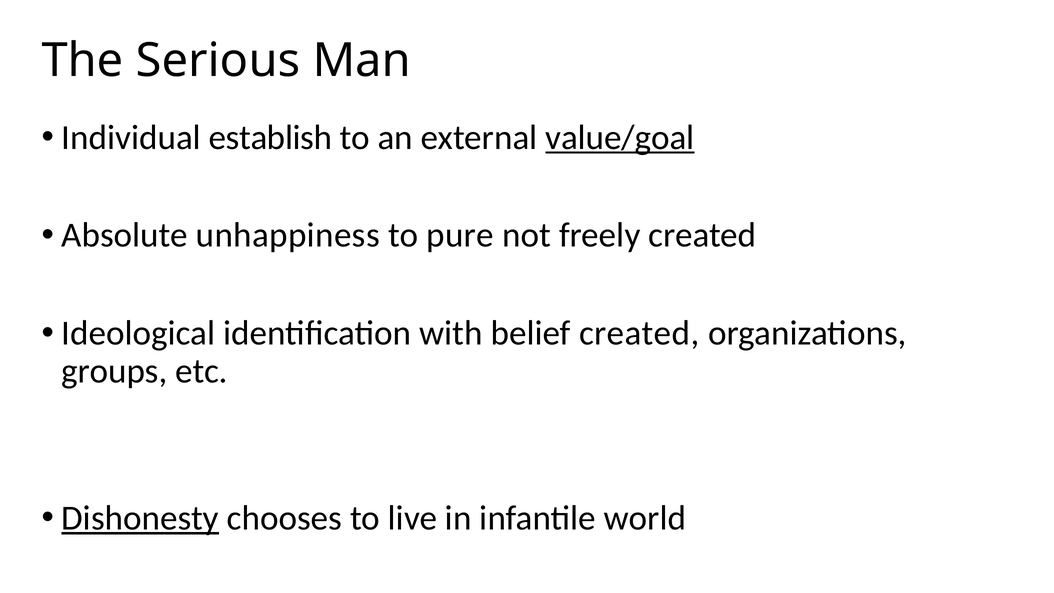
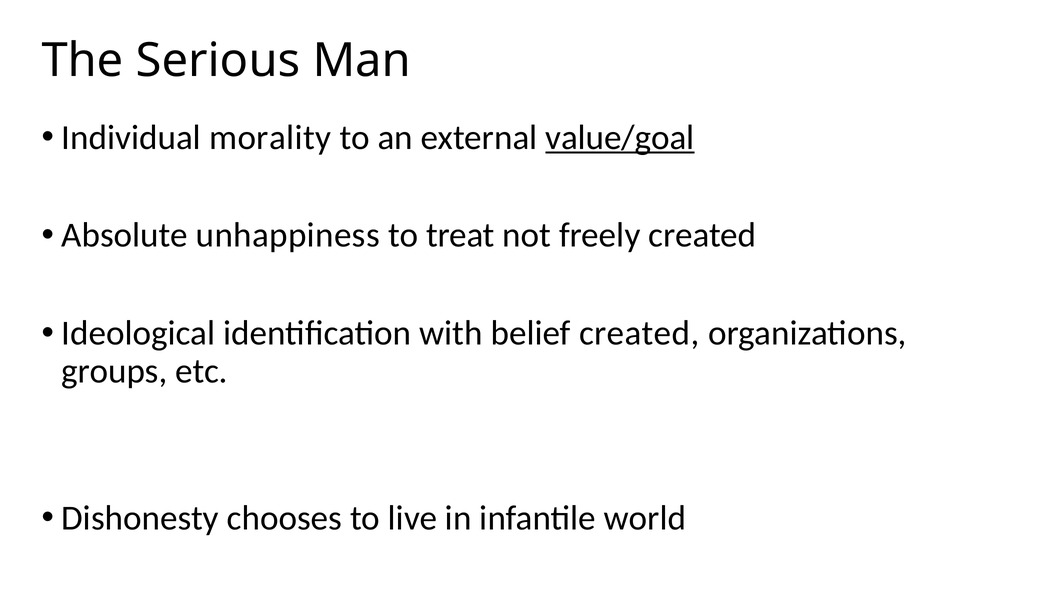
establish: establish -> morality (270, 137)
pure: pure -> treat (460, 235)
Dishonesty underline: present -> none (140, 518)
